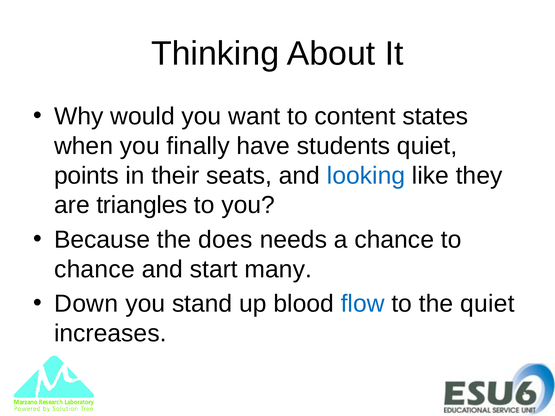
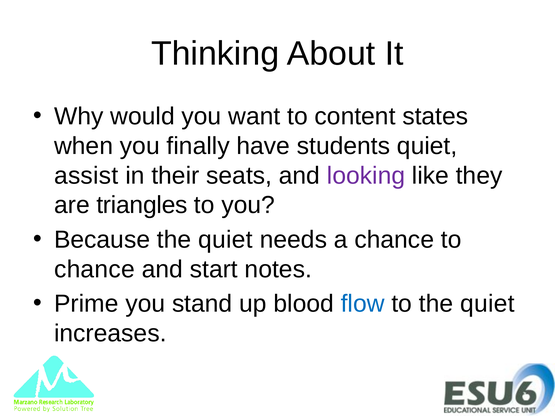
points: points -> assist (86, 176)
looking colour: blue -> purple (366, 176)
Because the does: does -> quiet (225, 240)
many: many -> notes (278, 269)
Down: Down -> Prime (86, 304)
